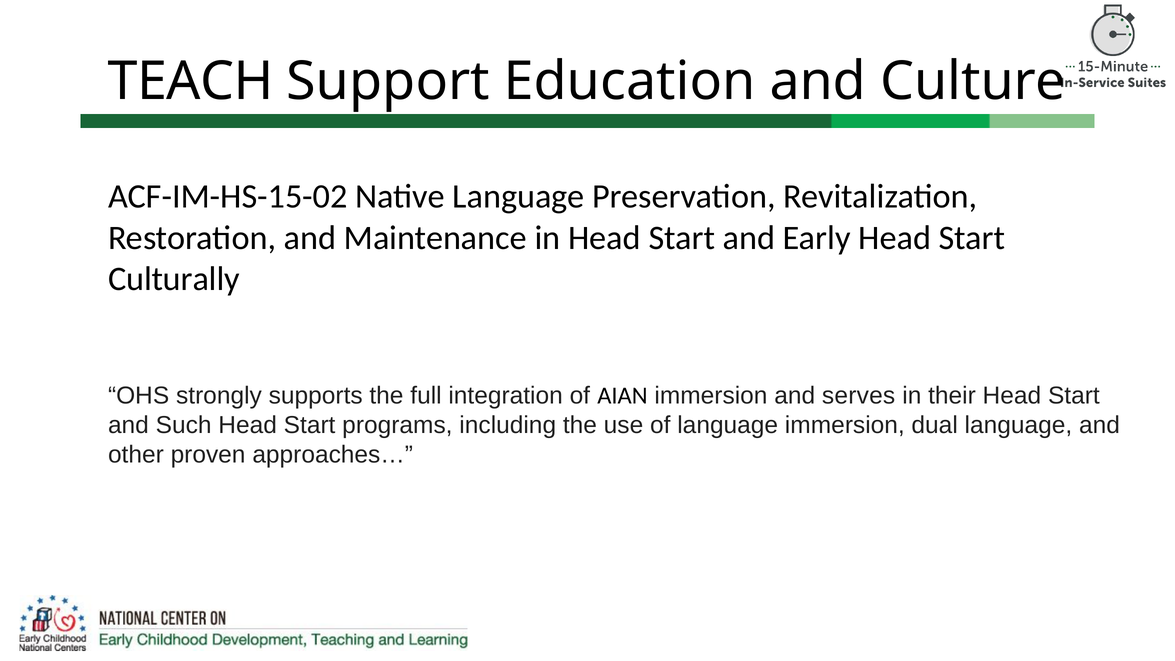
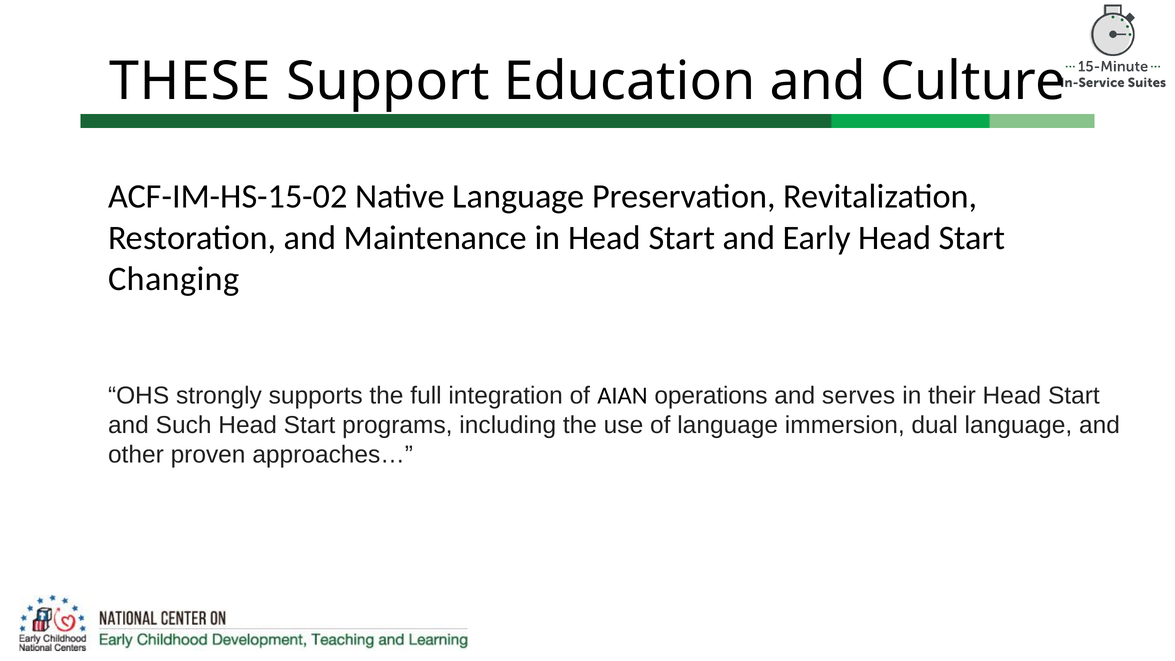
TEACH: TEACH -> THESE (190, 81)
Culturally: Culturally -> Changing (174, 279)
AIAN immersion: immersion -> operations (711, 396)
